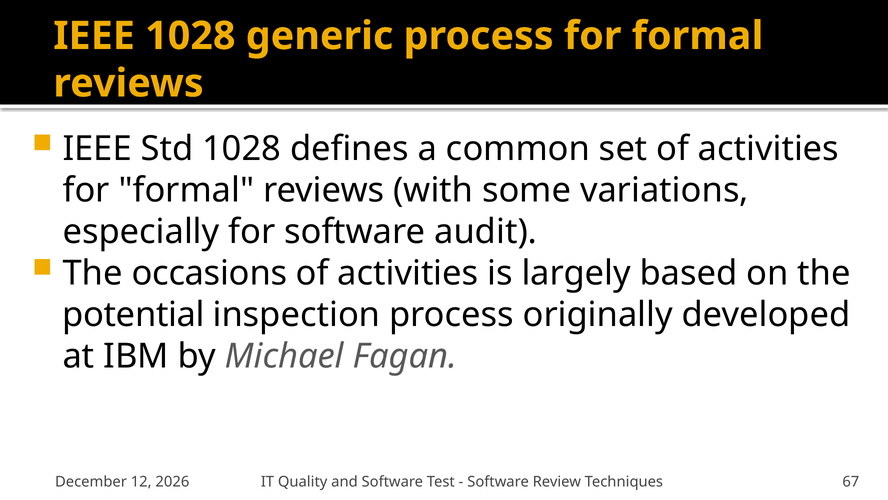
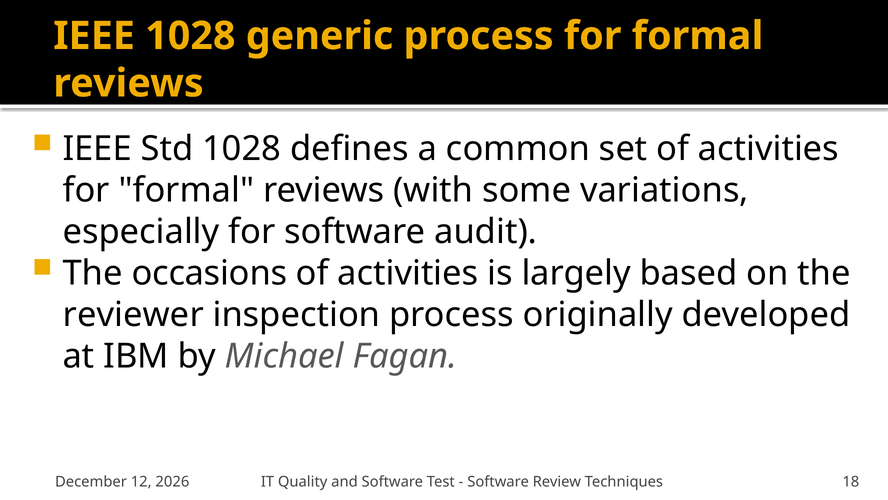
potential: potential -> reviewer (133, 314)
67: 67 -> 18 (851, 481)
